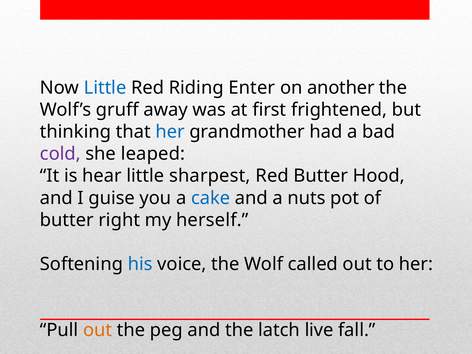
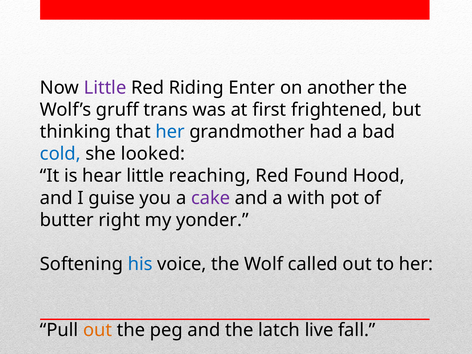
Little colour: blue -> purple (105, 88)
away: away -> trans (166, 110)
cold colour: purple -> blue (60, 154)
leaped: leaped -> looked (153, 154)
sharpest: sharpest -> reaching (210, 176)
Red Butter: Butter -> Found (321, 176)
cake colour: blue -> purple (211, 198)
nuts: nuts -> with (306, 198)
herself: herself -> yonder (212, 220)
